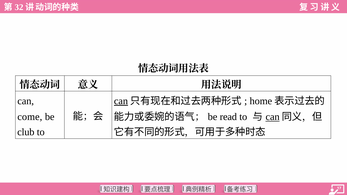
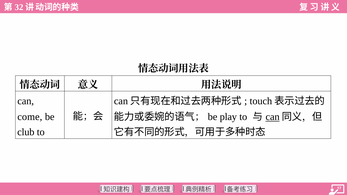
can underline: present -> none (121, 101)
home: home -> touch (261, 101)
read: read -> play (228, 117)
